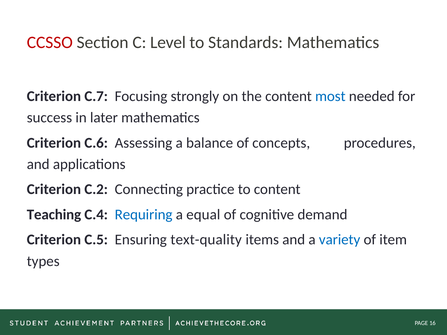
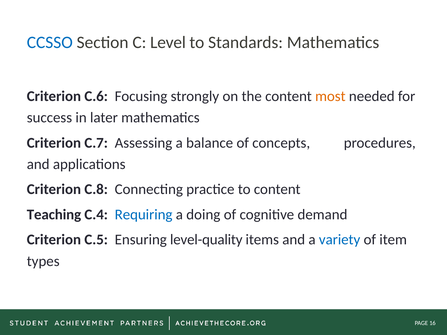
CCSSO colour: red -> blue (50, 43)
C.7: C.7 -> C.6 (96, 96)
most colour: blue -> orange (330, 96)
C.6: C.6 -> C.7 (96, 143)
C.2: C.2 -> C.8 (96, 190)
equal: equal -> doing (203, 215)
text-quality: text-quality -> level-quality (206, 240)
